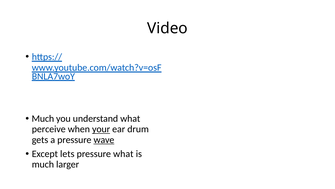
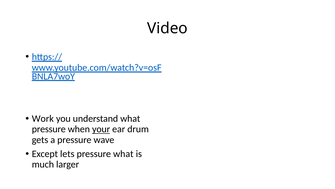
Much: Much -> Work (43, 118)
perceive: perceive -> pressure (49, 129)
wave underline: present -> none (104, 139)
